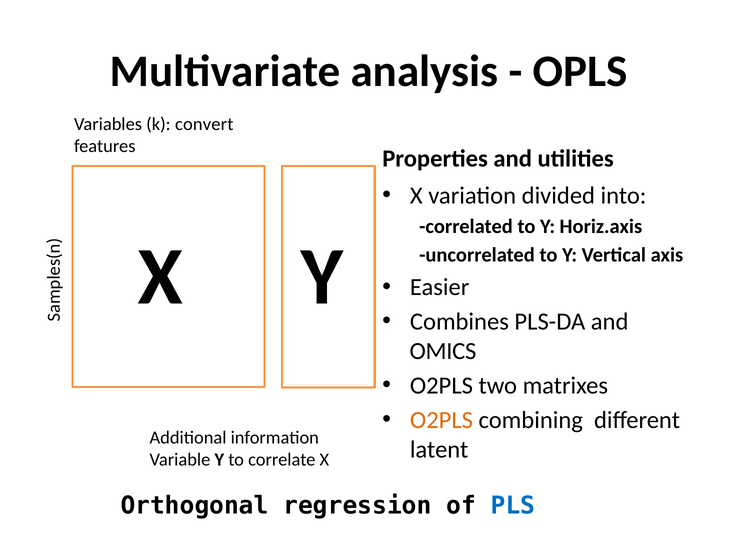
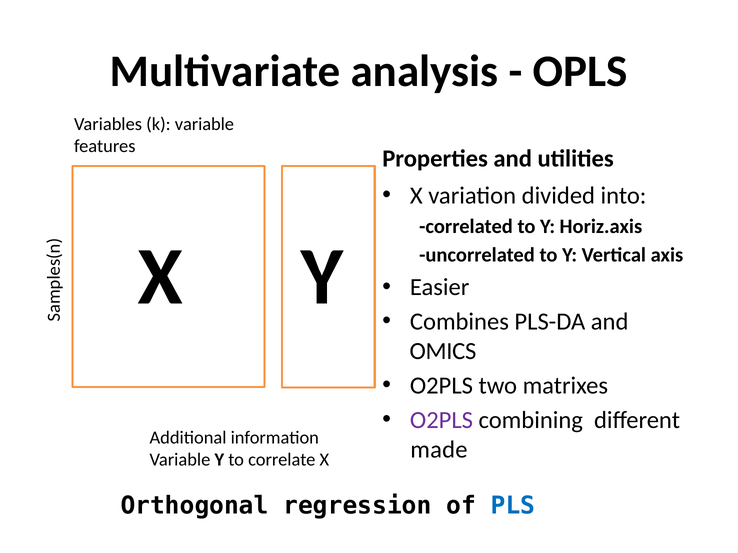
k convert: convert -> variable (204, 124)
O2PLS colour: orange -> purple (441, 420)
latent: latent -> made (439, 450)
